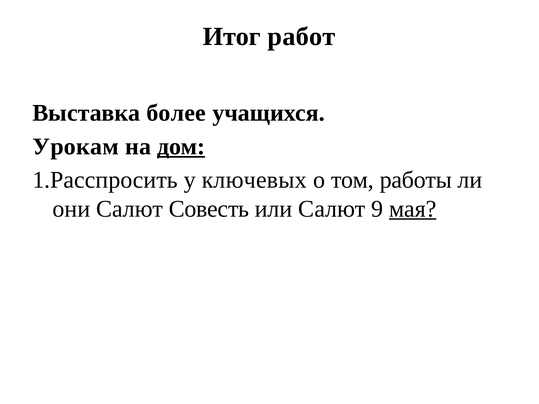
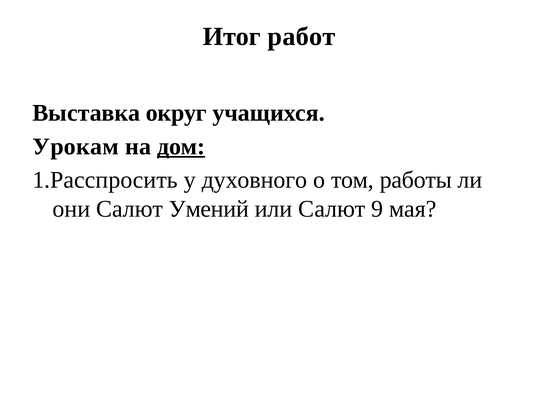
более: более -> округ (176, 113)
ключевых: ключевых -> духовного (254, 180)
Совесть: Совесть -> Умений (209, 209)
мая underline: present -> none (413, 209)
